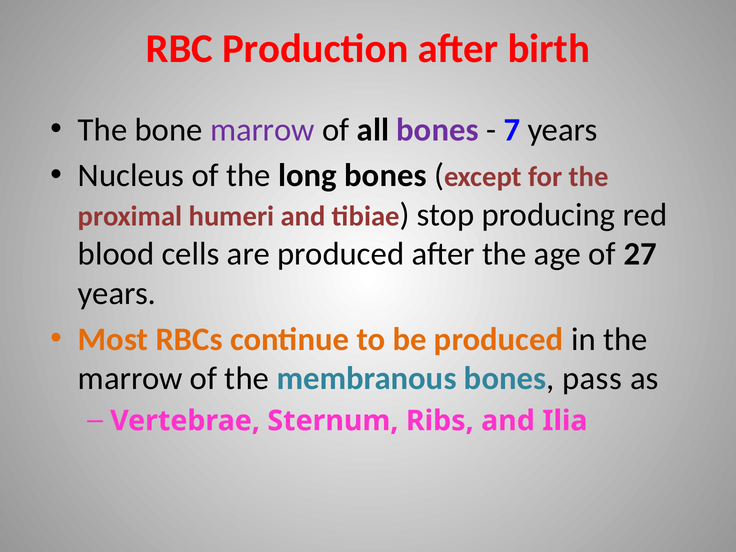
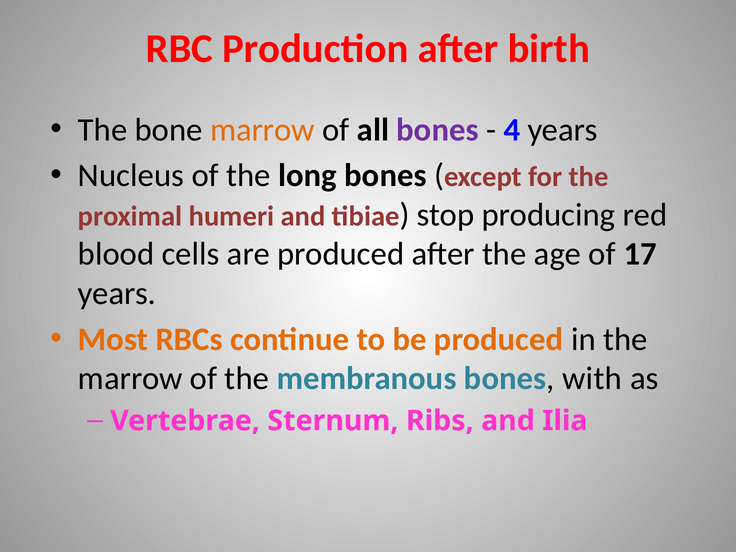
marrow colour: purple -> orange (262, 130)
7: 7 -> 4 (512, 130)
27: 27 -> 17 (640, 254)
pass: pass -> with (592, 379)
